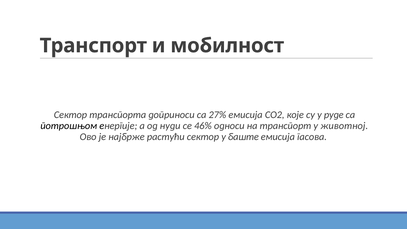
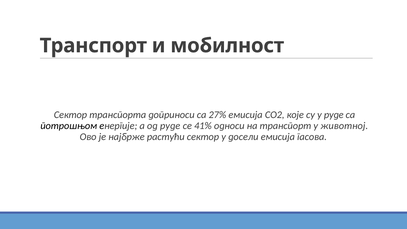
од нуди: нуди -> руде (170, 126)
46%: 46% -> 41% (203, 126)
баште: баште -> досели (243, 137)
